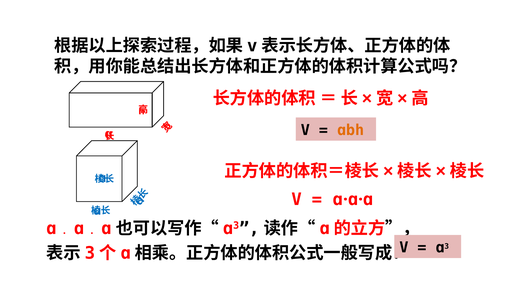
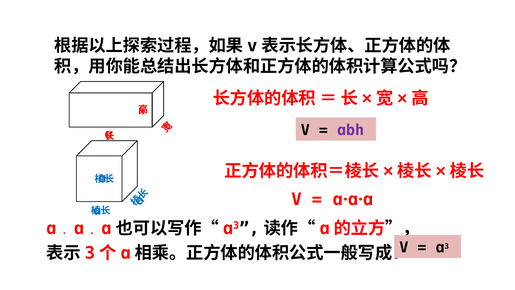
ɑbh colour: orange -> purple (351, 130)
